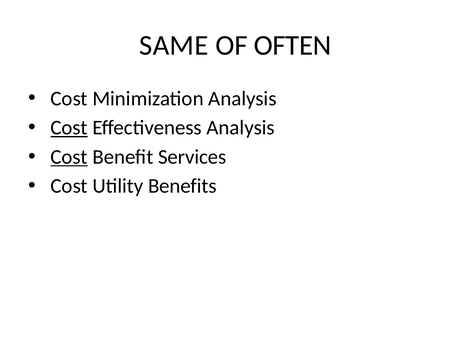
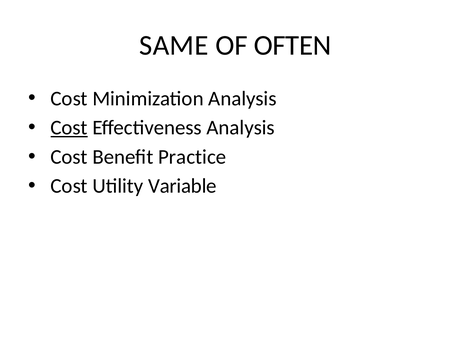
Cost underline: present -> none (69, 157)
Services: Services -> Practice (192, 157)
Benefits: Benefits -> Variable (182, 186)
